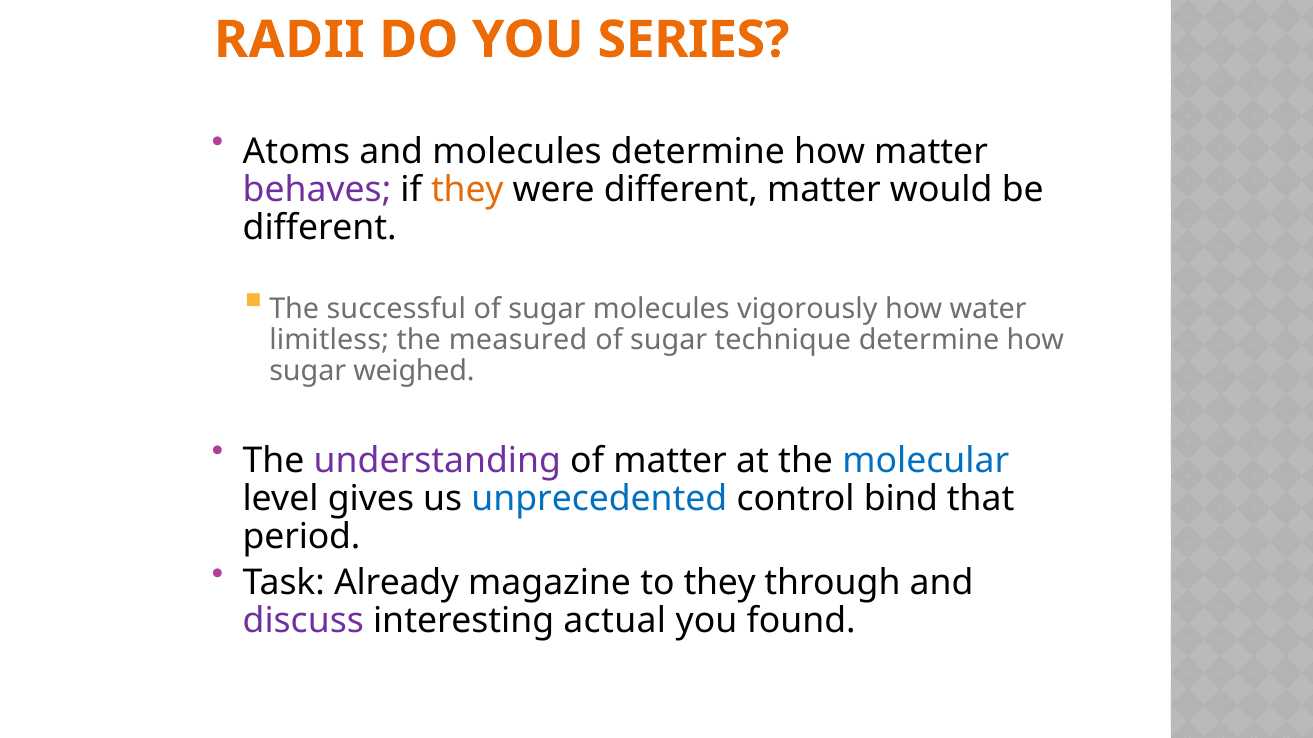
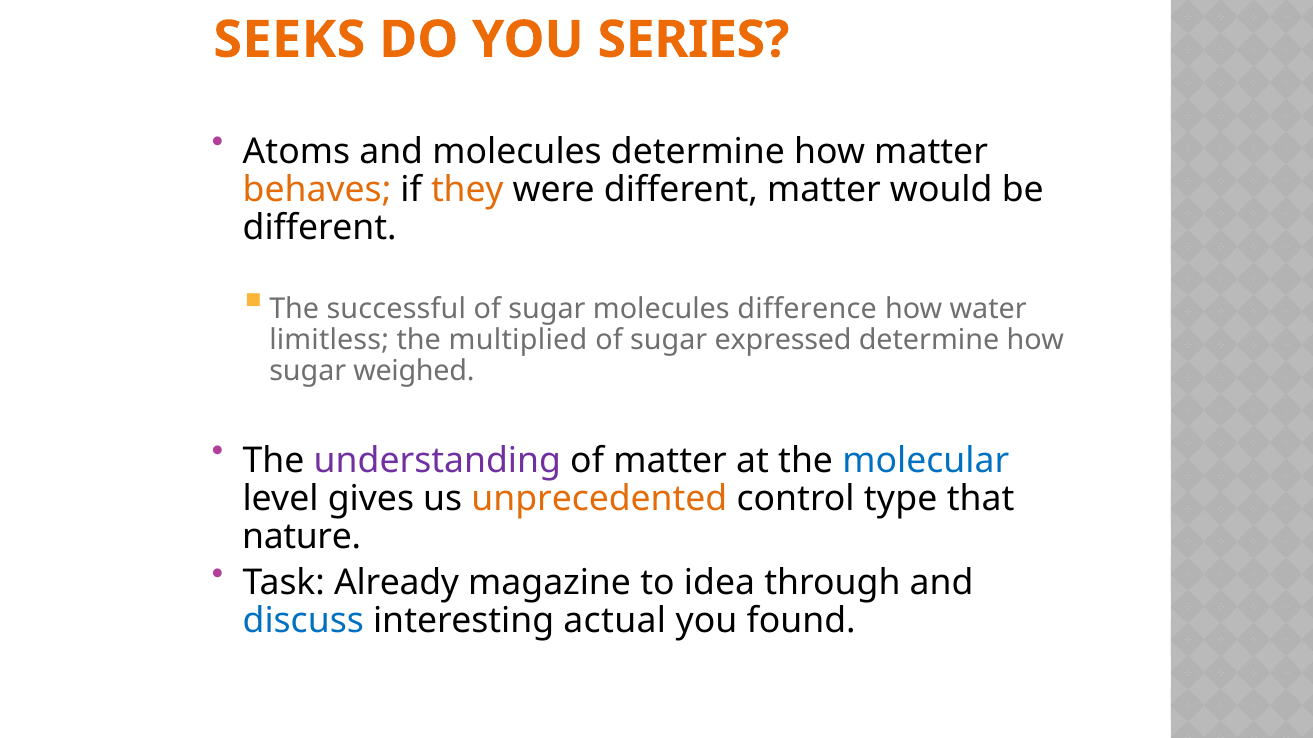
RADII: RADII -> SEEKS (289, 40)
behaves colour: purple -> orange (317, 190)
vigorously: vigorously -> difference (807, 309)
measured: measured -> multiplied (518, 340)
technique: technique -> expressed (783, 340)
unprecedented colour: blue -> orange (599, 499)
bind: bind -> type (901, 499)
period: period -> nature (302, 537)
to they: they -> idea (719, 583)
discuss colour: purple -> blue (303, 622)
